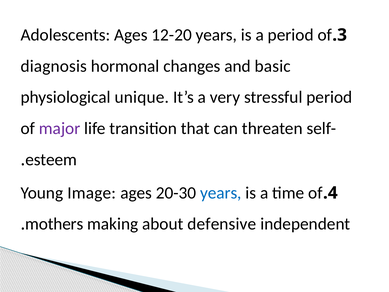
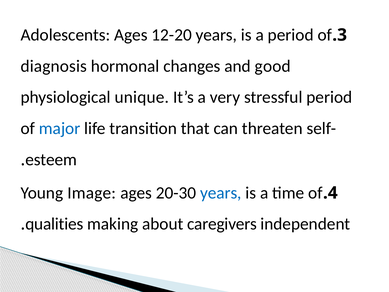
basic: basic -> good (273, 66)
major colour: purple -> blue (60, 128)
mothers: mothers -> qualities (54, 224)
defensive: defensive -> caregivers (222, 224)
